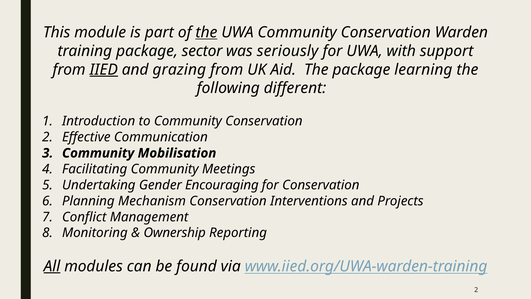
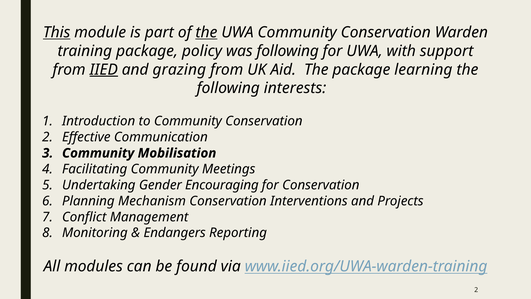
This underline: none -> present (57, 32)
sector: sector -> policy (202, 51)
was seriously: seriously -> following (288, 51)
different: different -> interests (295, 88)
Ownership: Ownership -> Endangers (175, 233)
All underline: present -> none (52, 266)
